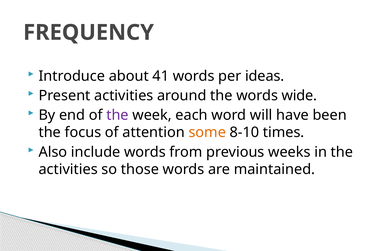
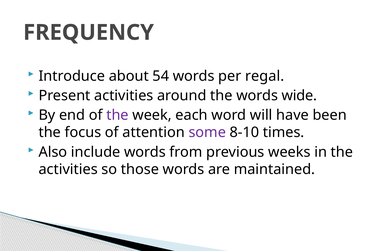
41: 41 -> 54 (161, 76)
ideas: ideas -> regal (265, 76)
some colour: orange -> purple (207, 132)
